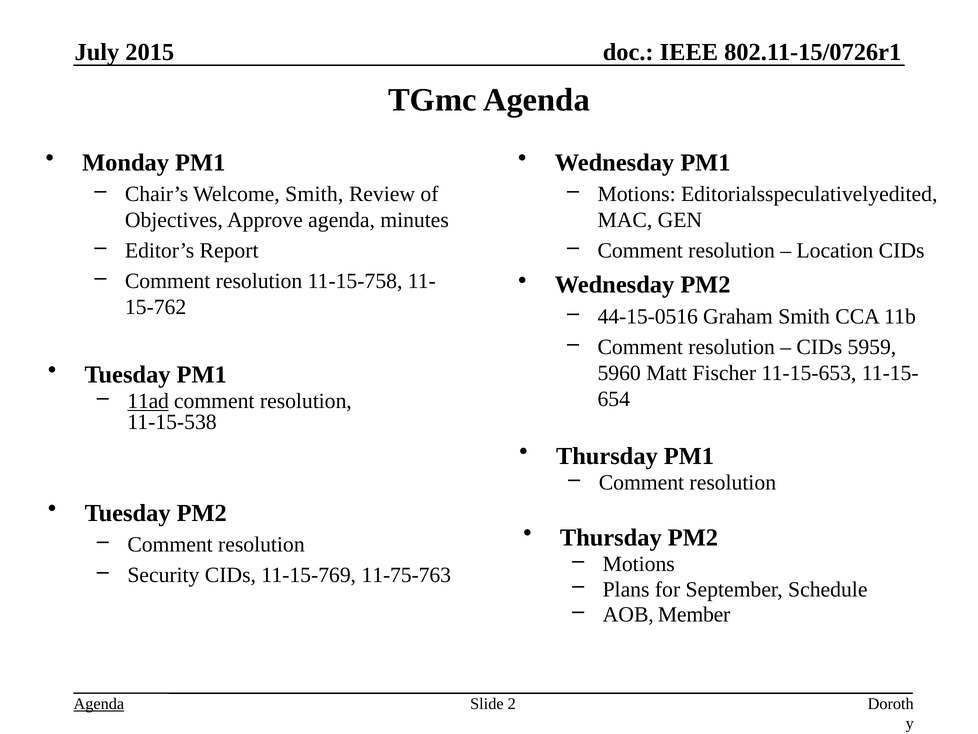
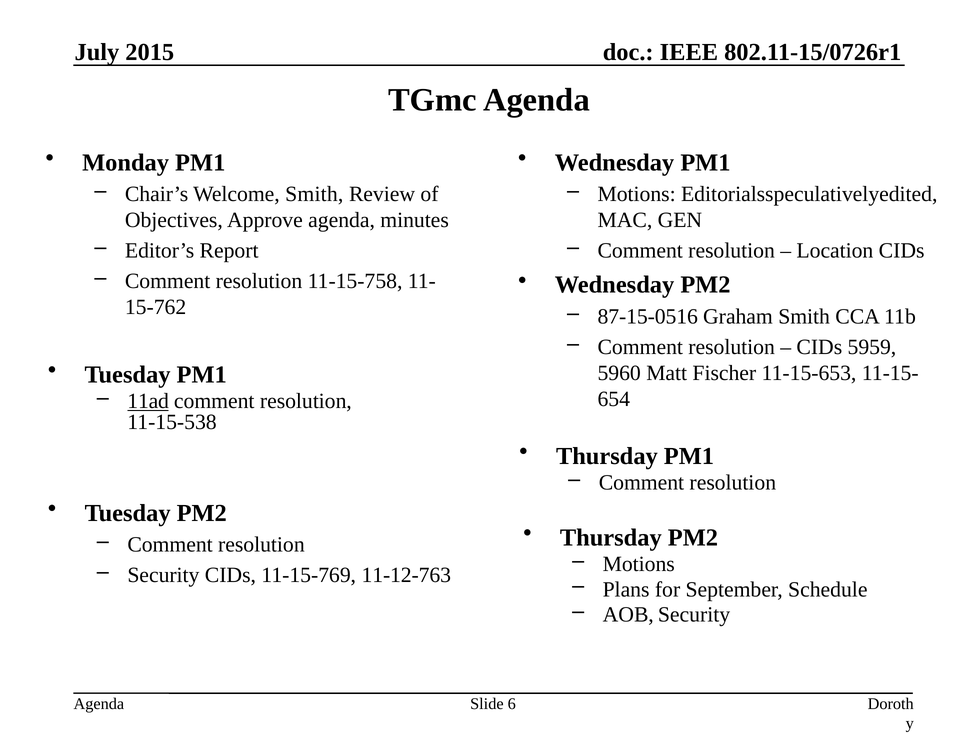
44-15-0516: 44-15-0516 -> 87-15-0516 (648, 316)
11-75-763: 11-75-763 -> 11-12-763 (406, 575)
AOB Member: Member -> Security (694, 614)
Agenda underline: present -> none (99, 703)
2: 2 -> 6 (512, 703)
